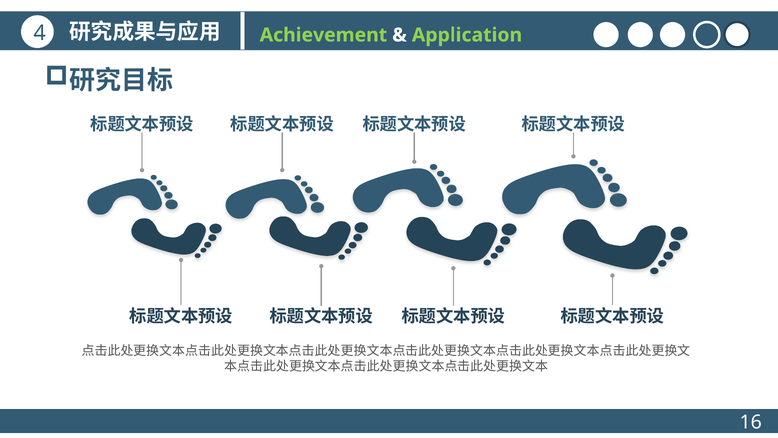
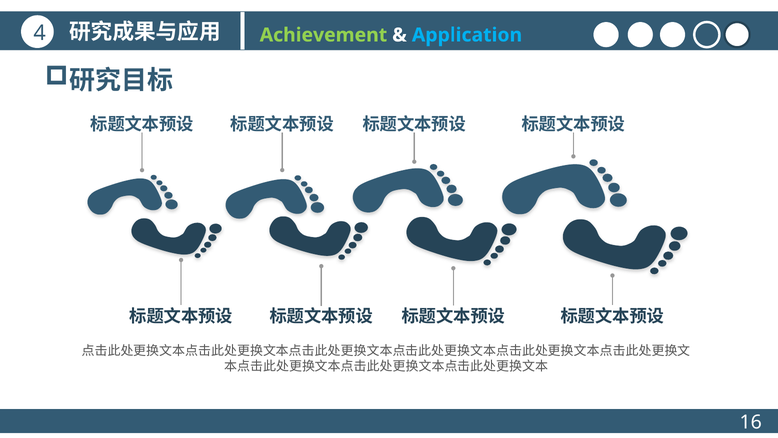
Application colour: light green -> light blue (467, 35)
